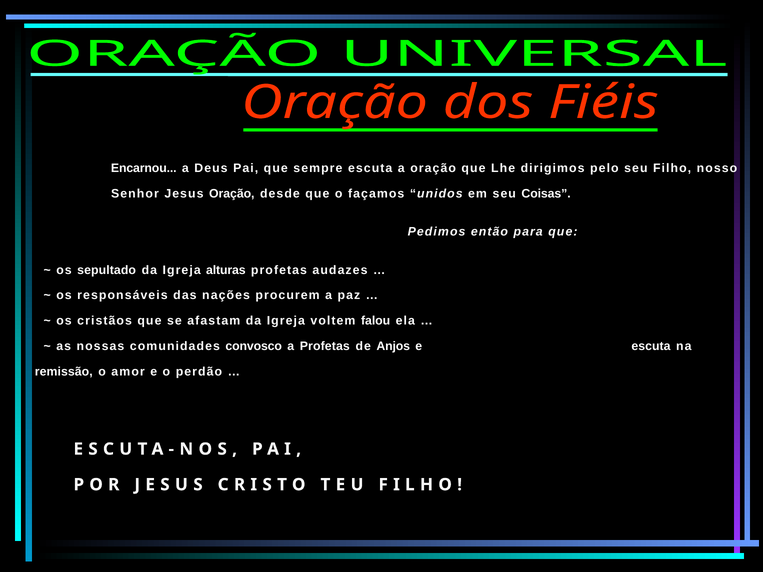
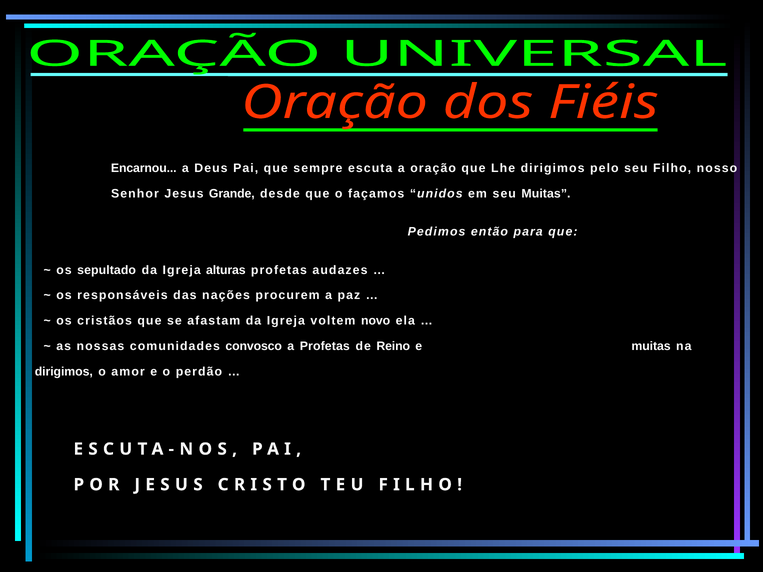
Jesus Oração: Oração -> Grande (232, 194)
seu Coisas: Coisas -> Muitas (546, 194)
falou: falou -> novo (376, 321)
Anjos: Anjos -> Reino (393, 346)
e escuta: escuta -> muitas (651, 346)
remissão: remissão -> dirigimos (64, 372)
